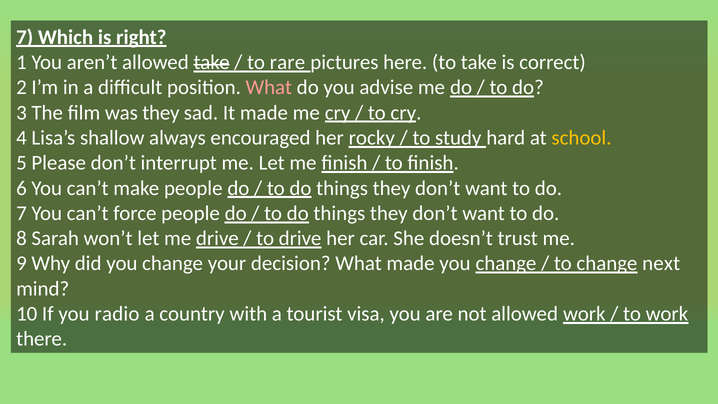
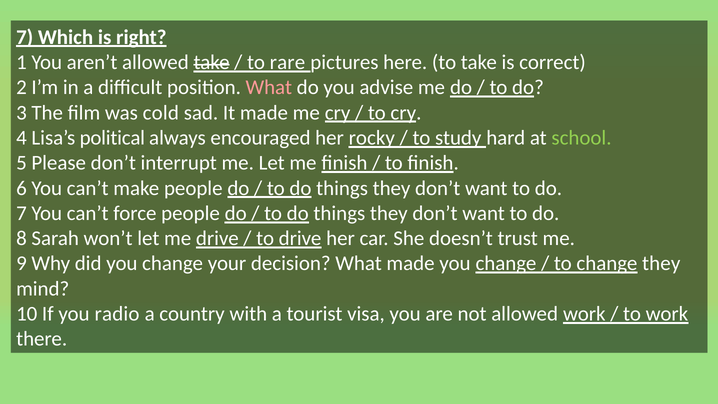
was they: they -> cold (161, 113)
shallow: shallow -> political (112, 138)
school colour: yellow -> light green (582, 138)
change next: next -> they (661, 264)
